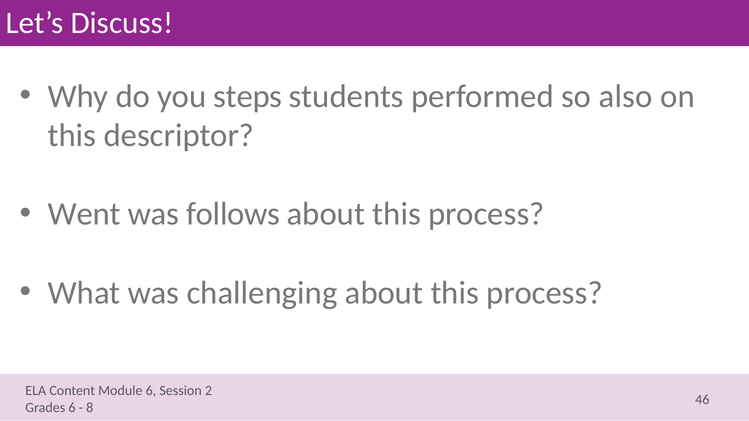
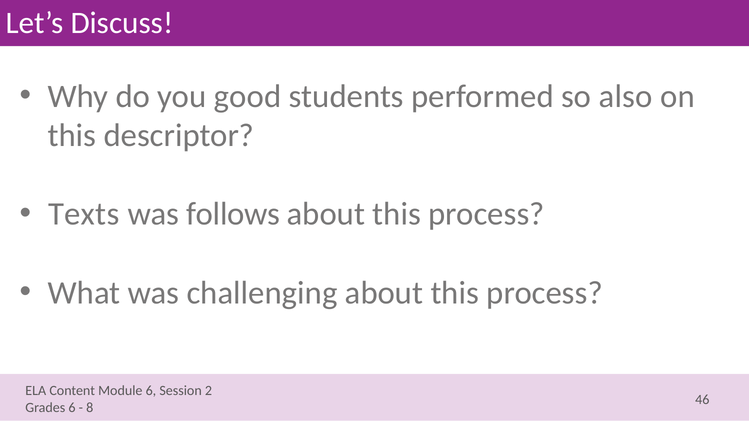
steps: steps -> good (248, 96)
Went: Went -> Texts (84, 214)
